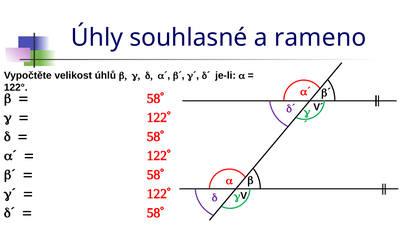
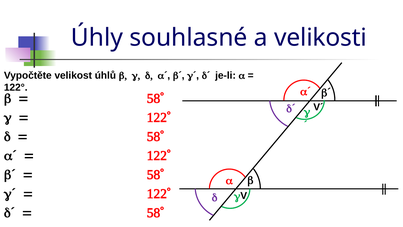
rameno: rameno -> velikosti (321, 38)
